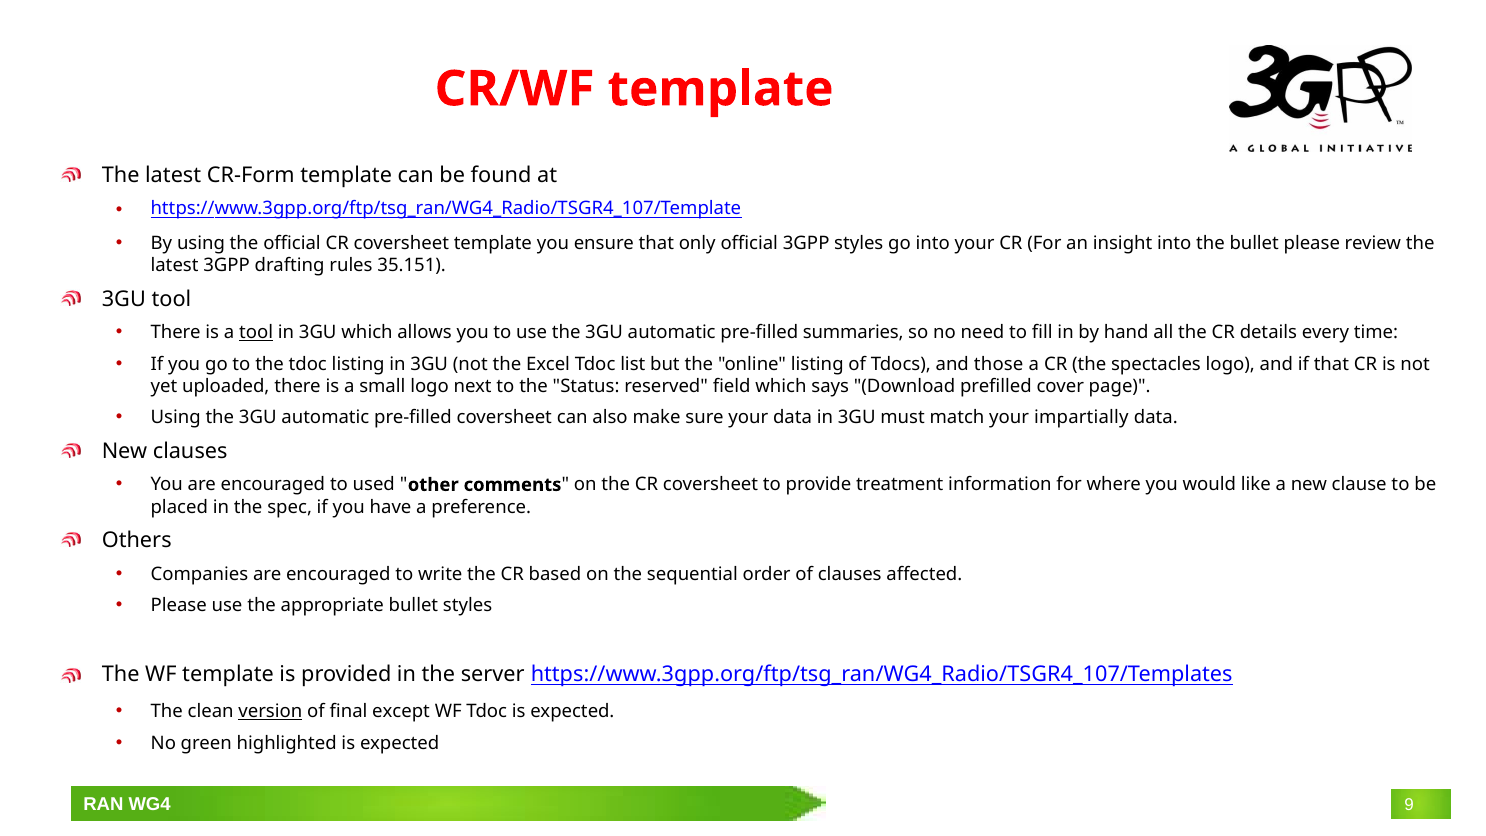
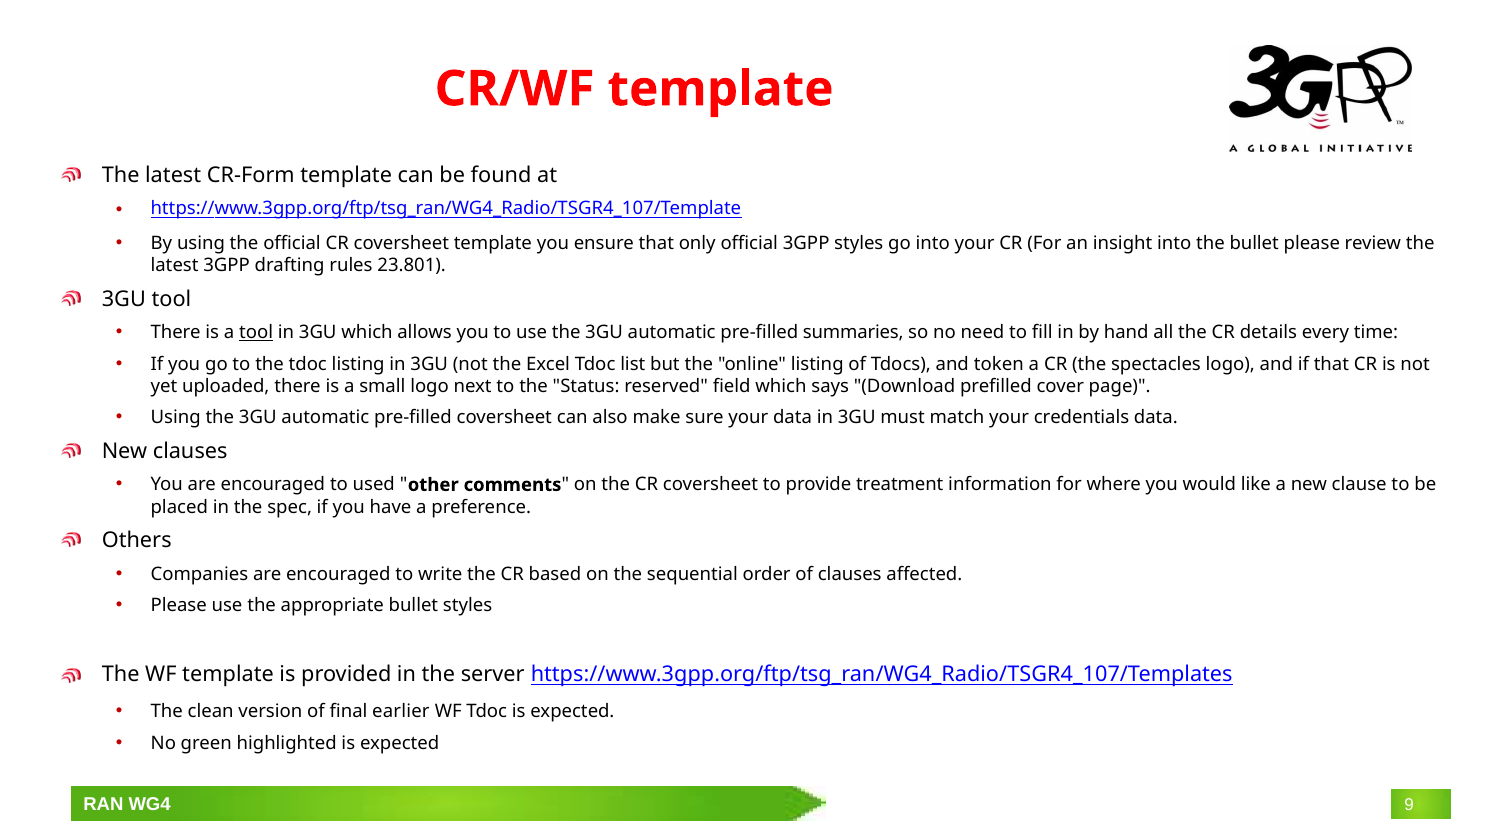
35.151: 35.151 -> 23.801 (412, 265)
those: those -> token (999, 364)
impartially: impartially -> credentials (1082, 418)
version underline: present -> none (270, 711)
except: except -> earlier (401, 711)
